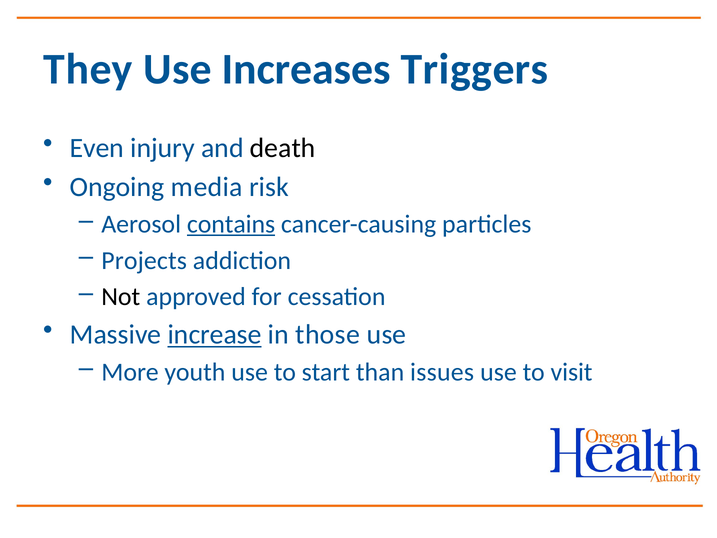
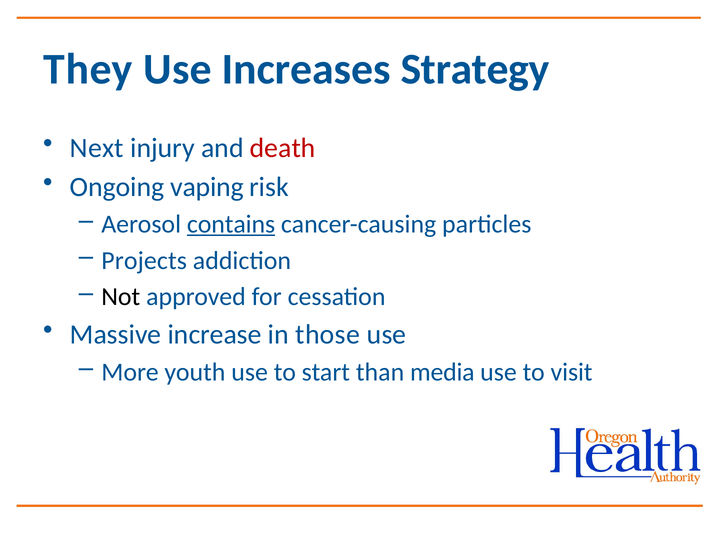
Triggers: Triggers -> Strategy (475, 69)
Even: Even -> Next (97, 148)
death colour: black -> red (283, 148)
media: media -> vaping (207, 187)
increase underline: present -> none (215, 335)
issues: issues -> media (442, 372)
